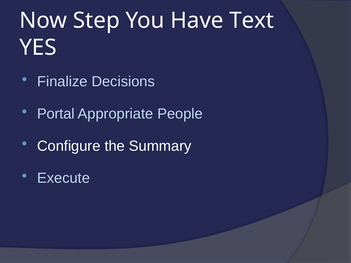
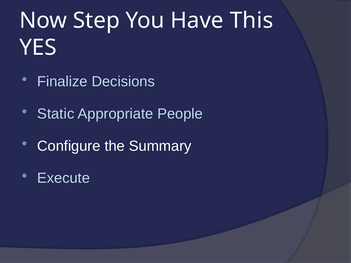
Text: Text -> This (252, 21)
Portal: Portal -> Static (56, 114)
